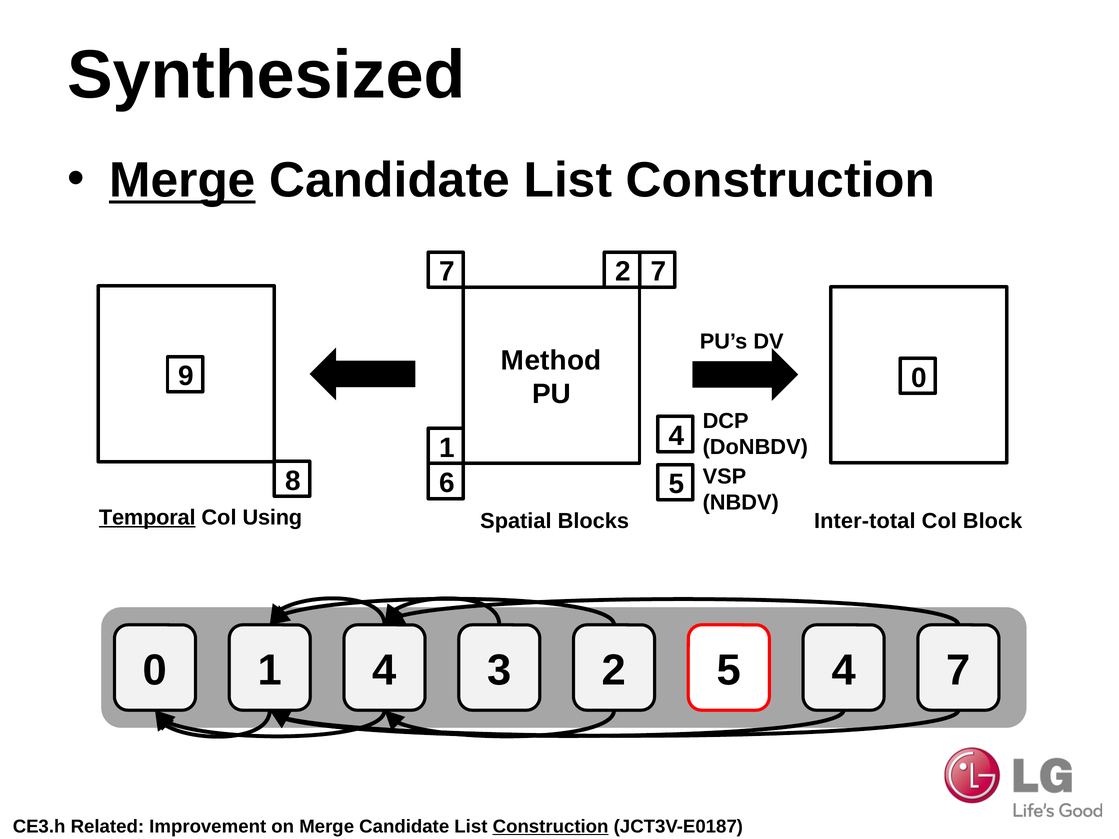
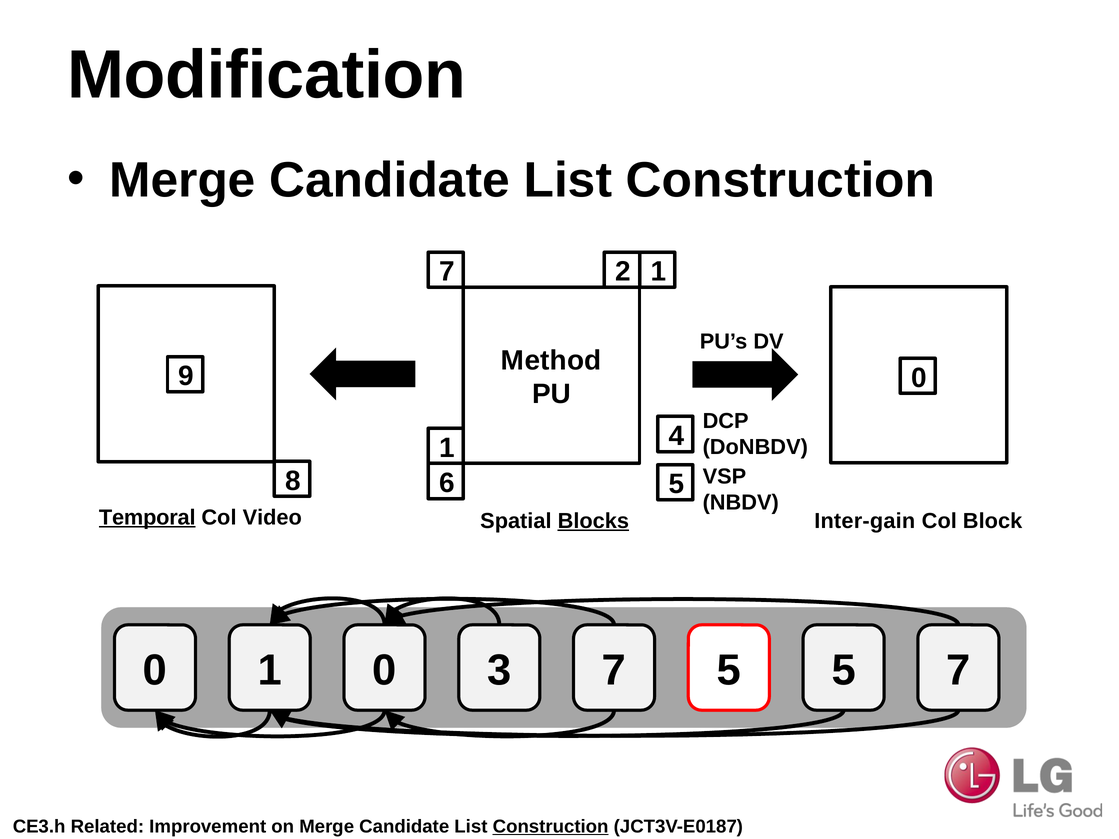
Synthesized: Synthesized -> Modification (267, 75)
Merge underline: present -> none (182, 181)
2 7: 7 -> 1 (658, 272)
Using: Using -> Video (272, 518)
Blocks underline: none -> present (593, 521)
Inter-total: Inter-total -> Inter-gain (865, 521)
1 4: 4 -> 0 (385, 671)
3 2: 2 -> 7 (614, 671)
5 4: 4 -> 5 (844, 671)
